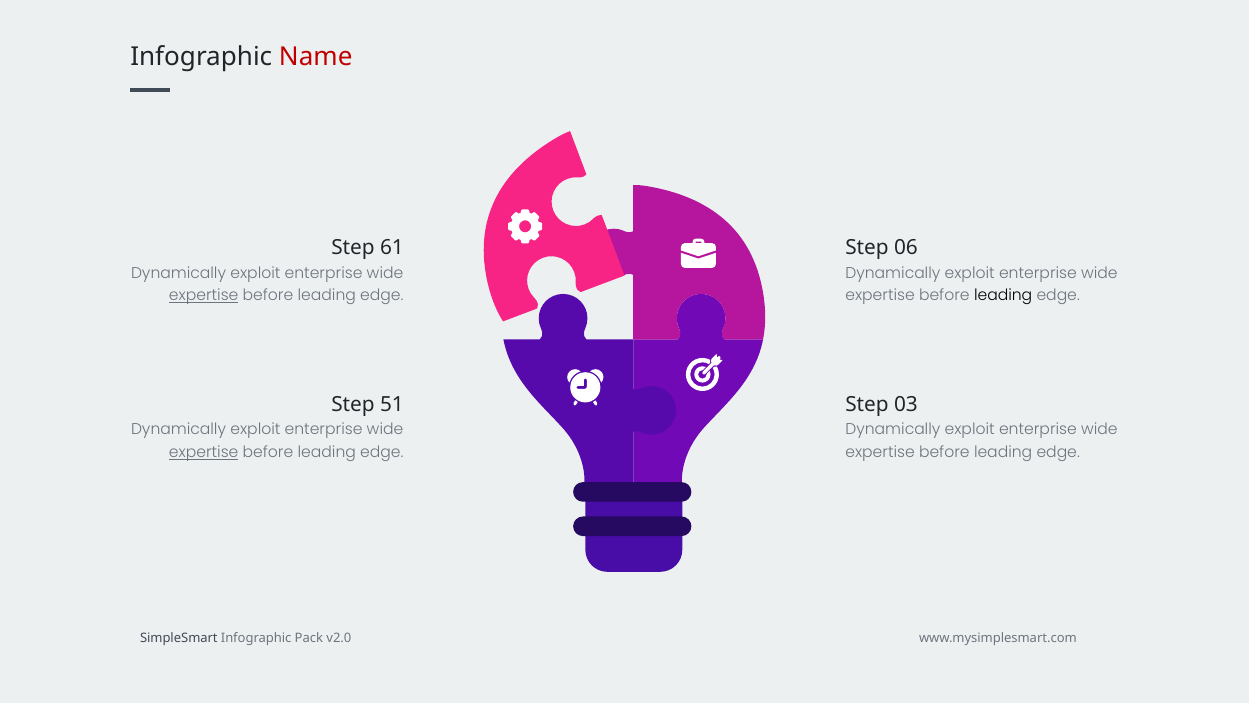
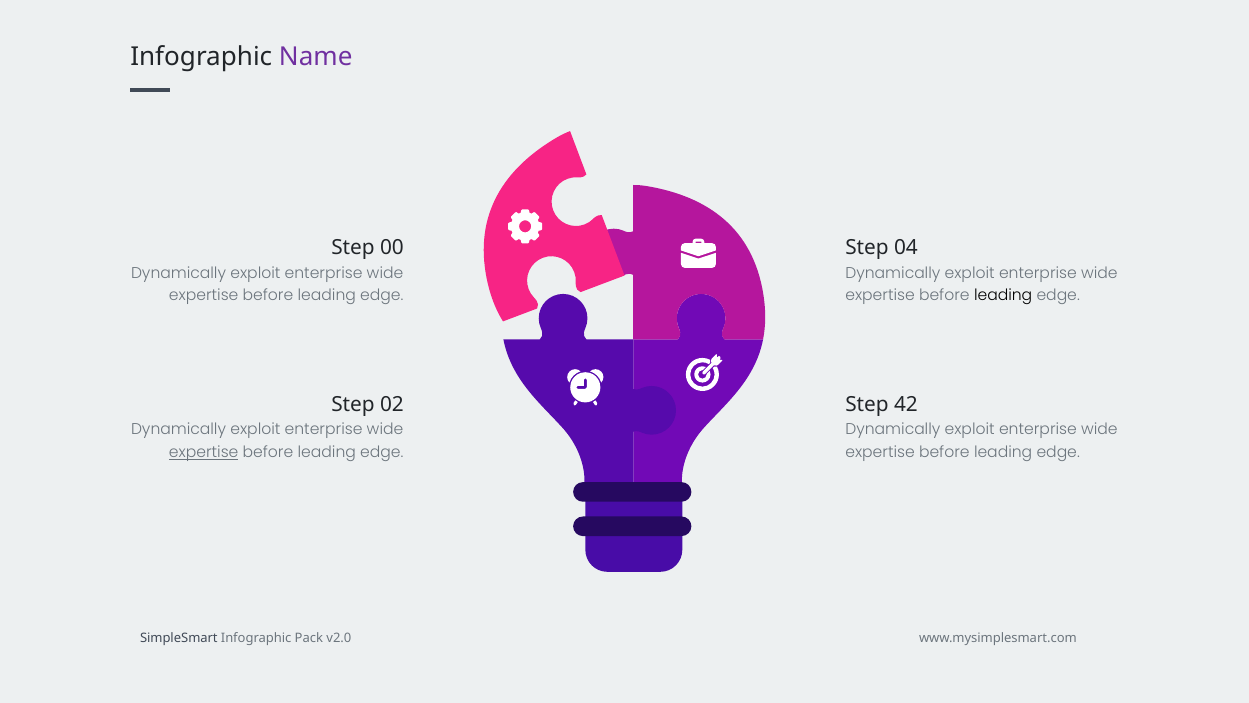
Name colour: red -> purple (316, 57)
61: 61 -> 00 (392, 248)
06: 06 -> 04 (906, 248)
expertise underline: present -> none (204, 295)
51: 51 -> 02 (392, 404)
03: 03 -> 42 (906, 404)
